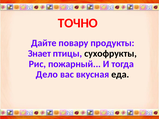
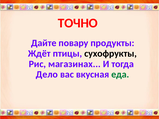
Знает: Знает -> Ждёт (39, 54)
пожарный: пожарный -> магазинах (74, 64)
еда colour: black -> green (120, 75)
